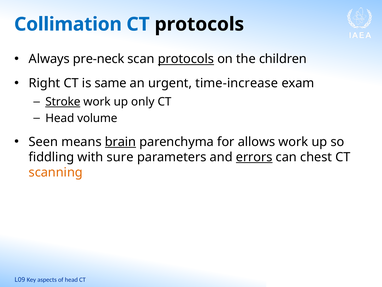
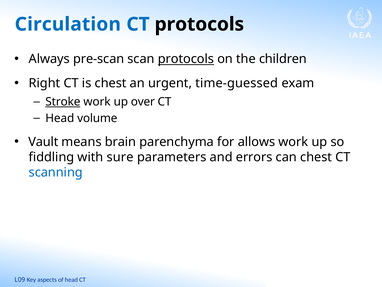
Collimation: Collimation -> Circulation (68, 24)
pre-neck: pre-neck -> pre-scan (99, 59)
is same: same -> chest (111, 83)
time-increase: time-increase -> time-guessed (237, 83)
only: only -> over (143, 102)
Seen: Seen -> Vault (43, 142)
brain underline: present -> none (120, 142)
errors underline: present -> none (254, 157)
scanning colour: orange -> blue (56, 172)
